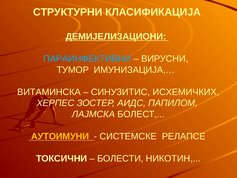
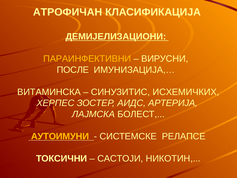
СТРУКТУРНИ: СТРУКТУРНИ -> АТРОФИЧАН (68, 12)
ПАРАИНФЕКТИВНИ colour: light blue -> yellow (87, 59)
ТУМОР: ТУМОР -> ПОСЛЕ (73, 70)
ПАПИЛОМ: ПАПИЛОМ -> АРТЕРИЈА (173, 103)
БОЛЕСТИ: БОЛЕСТИ -> САСТОЈИ (120, 158)
